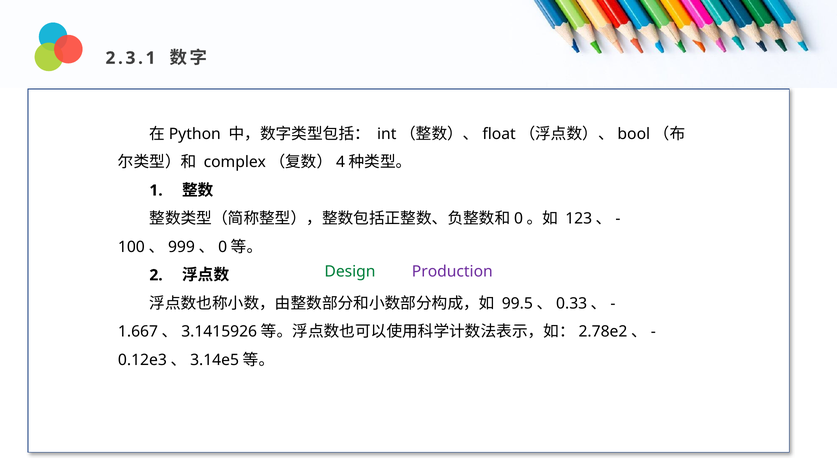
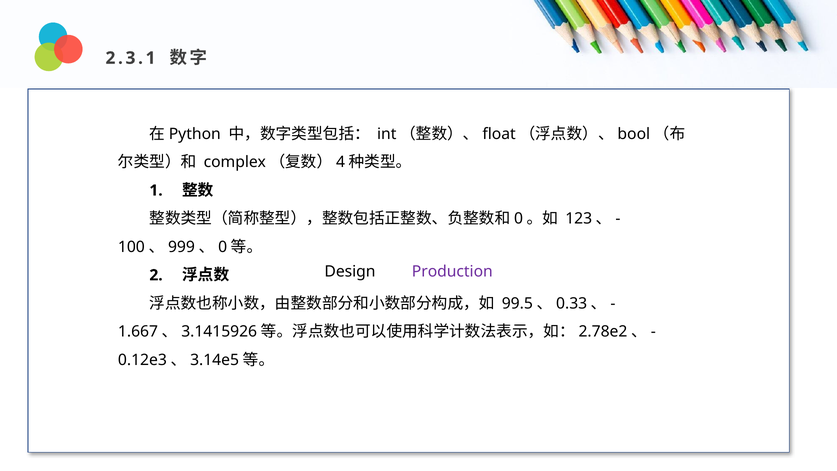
Design colour: green -> black (350, 272)
